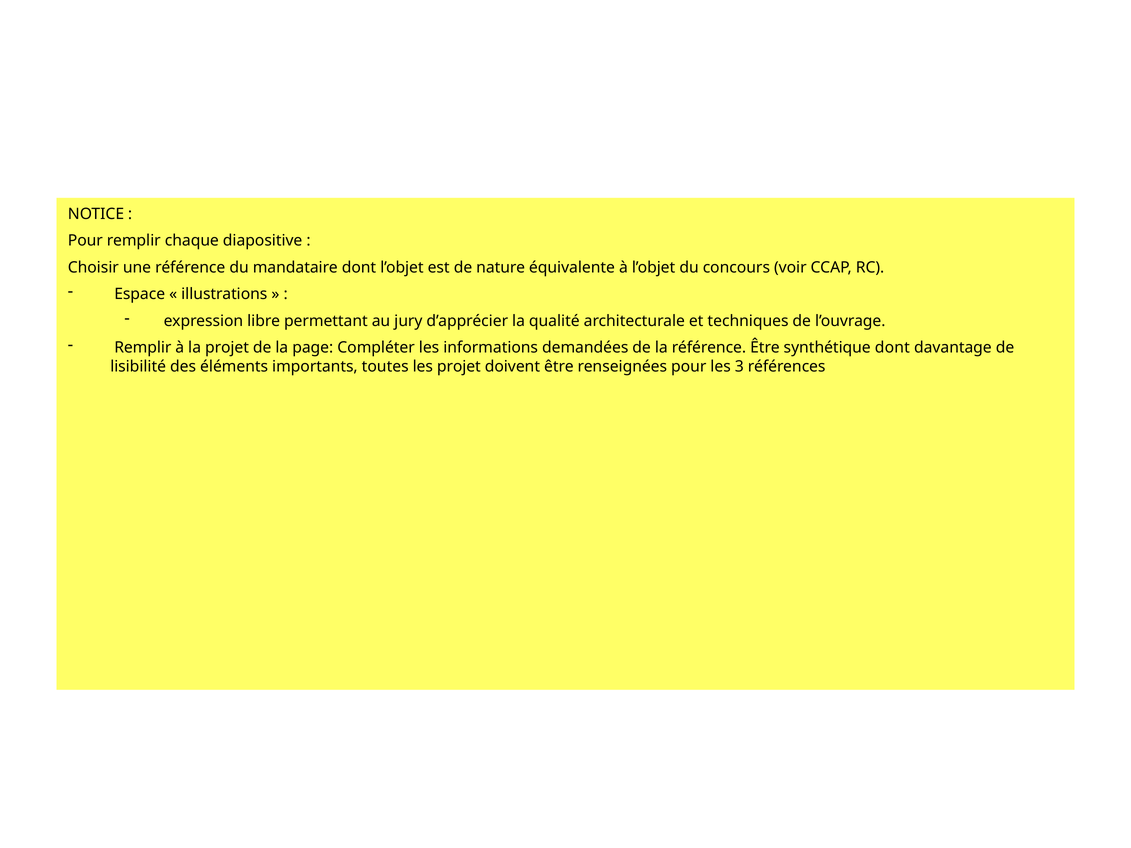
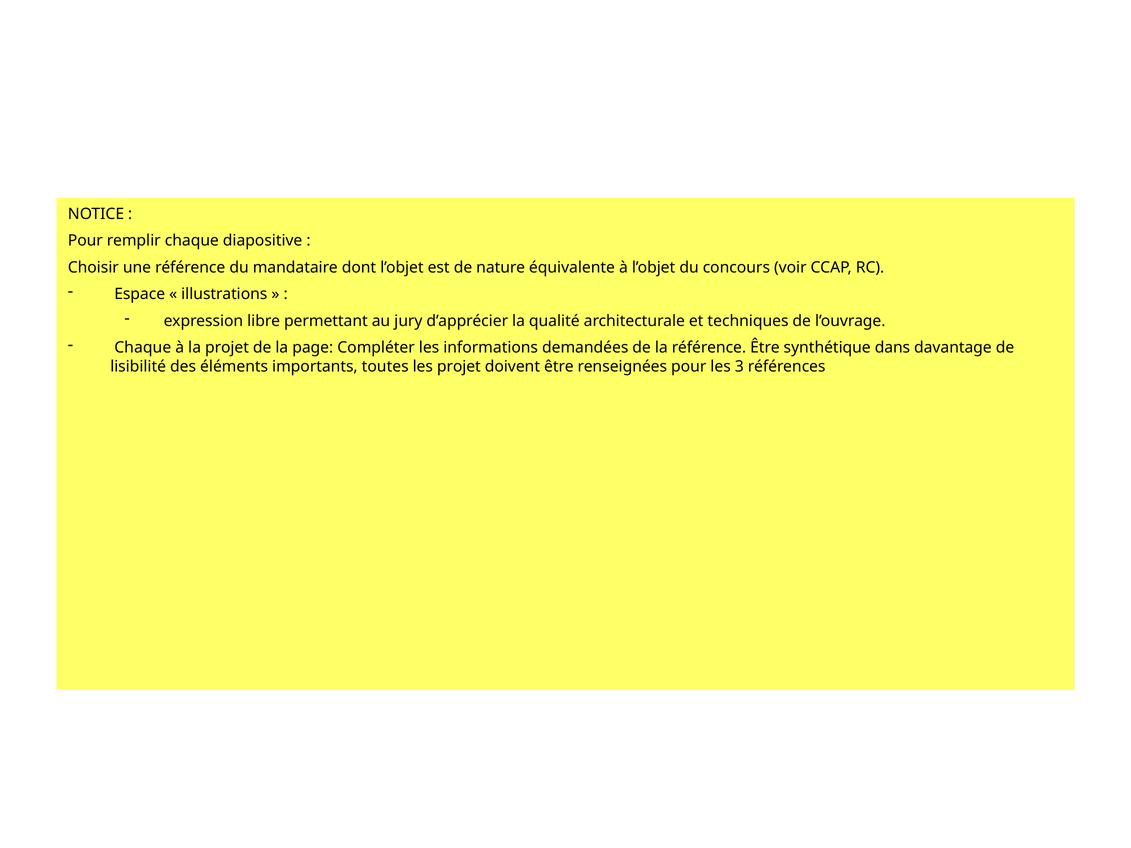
Remplir: Remplir -> Chaque (143, 348)
synthétique dont: dont -> dans (892, 348)
